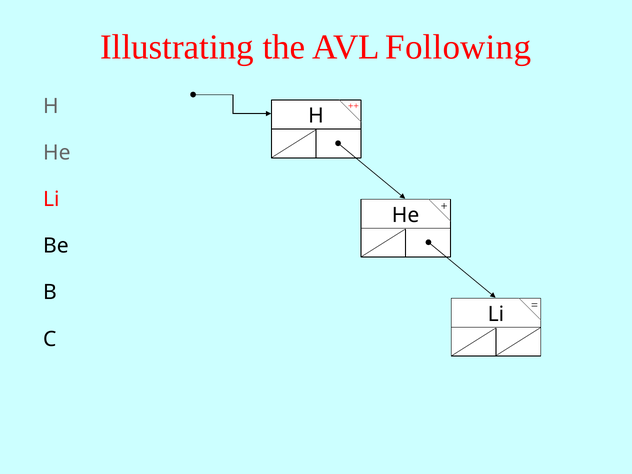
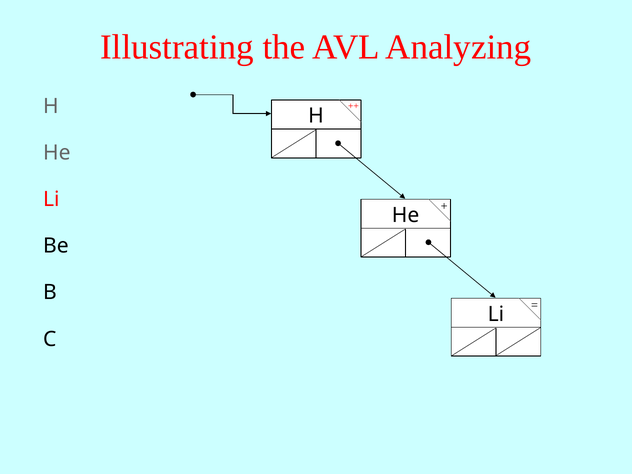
Following: Following -> Analyzing (458, 47)
